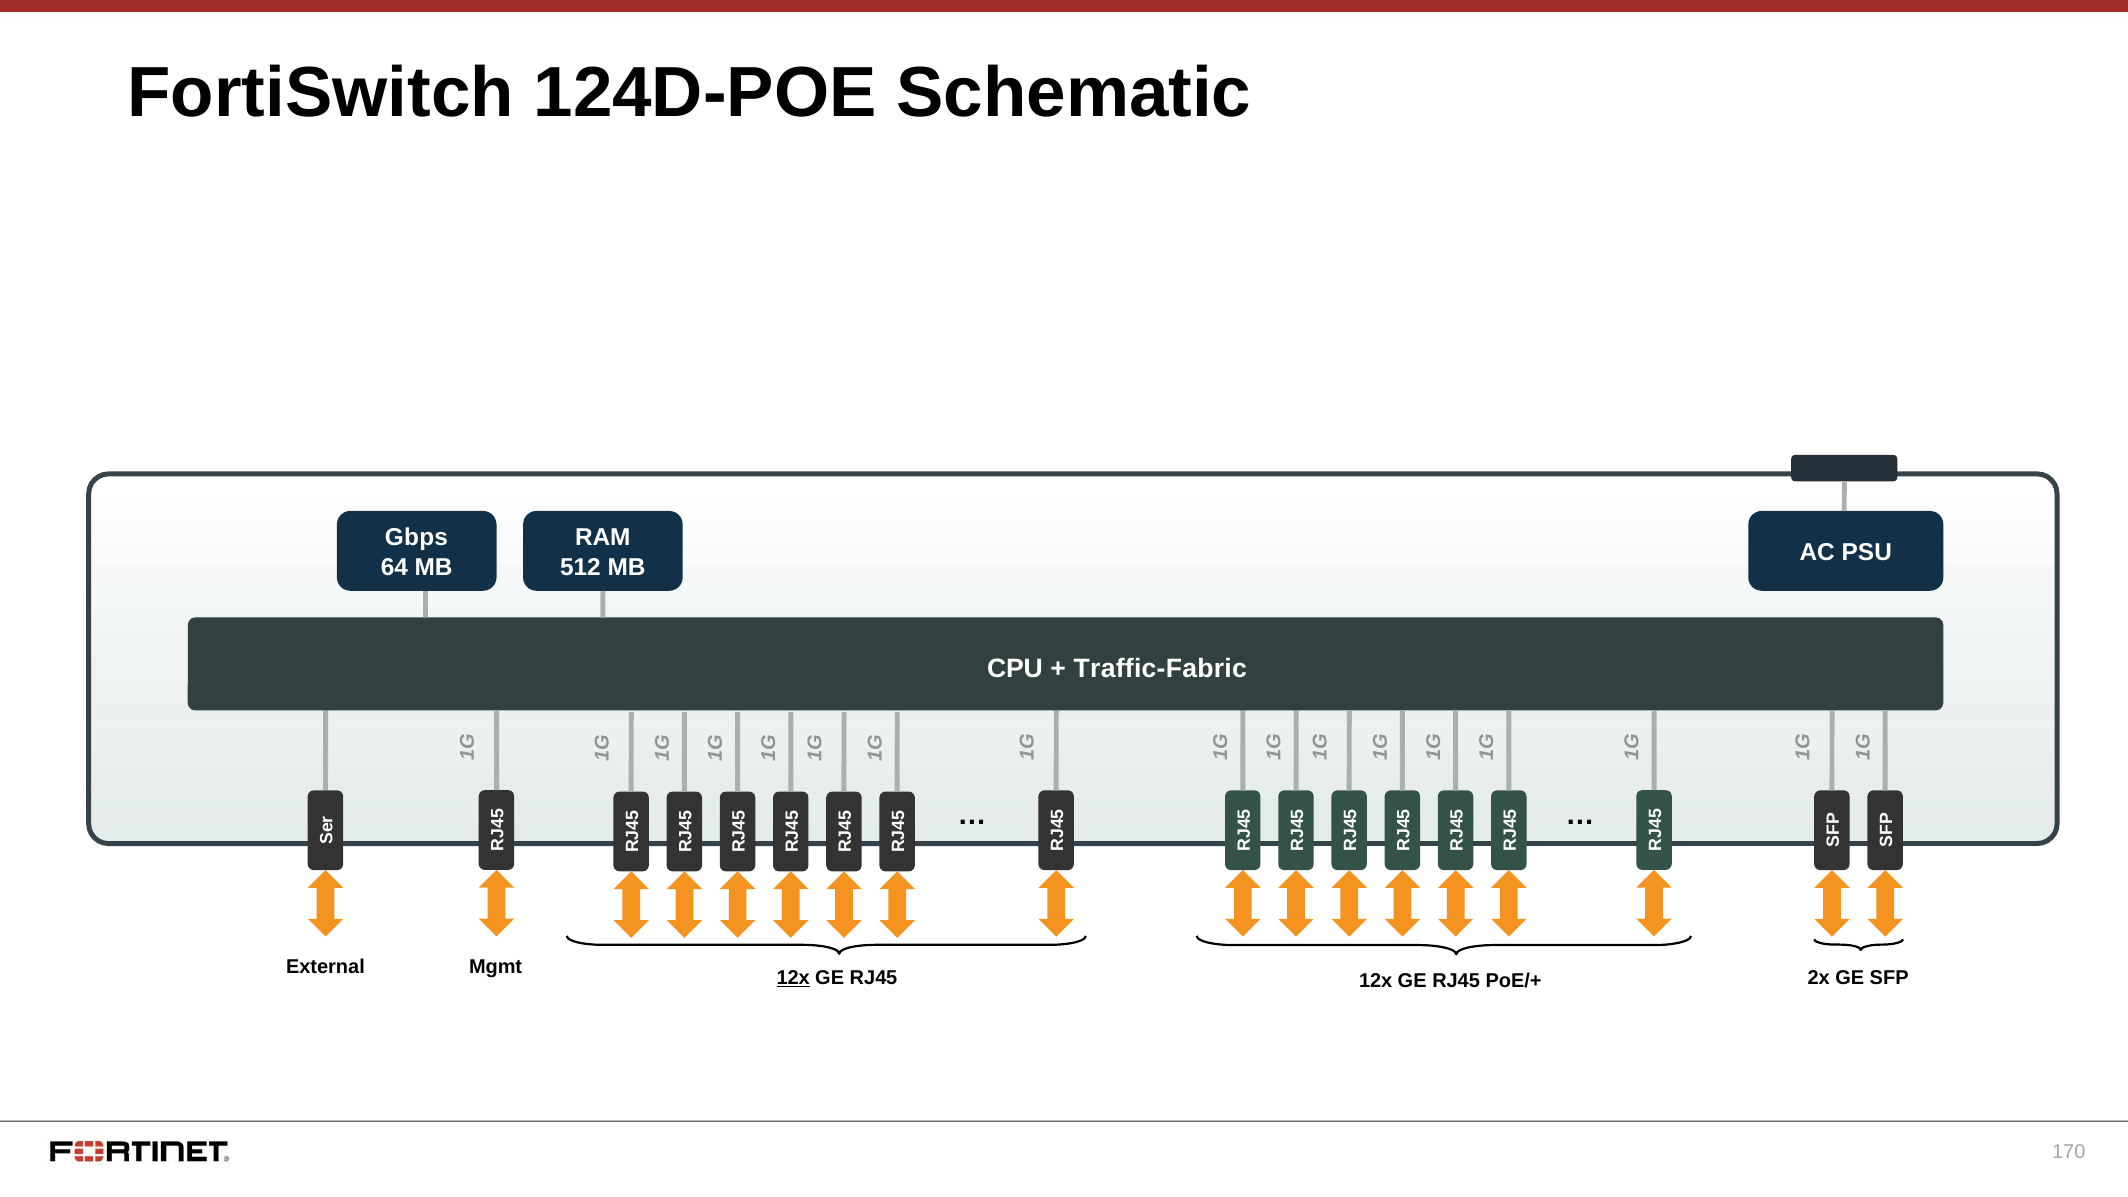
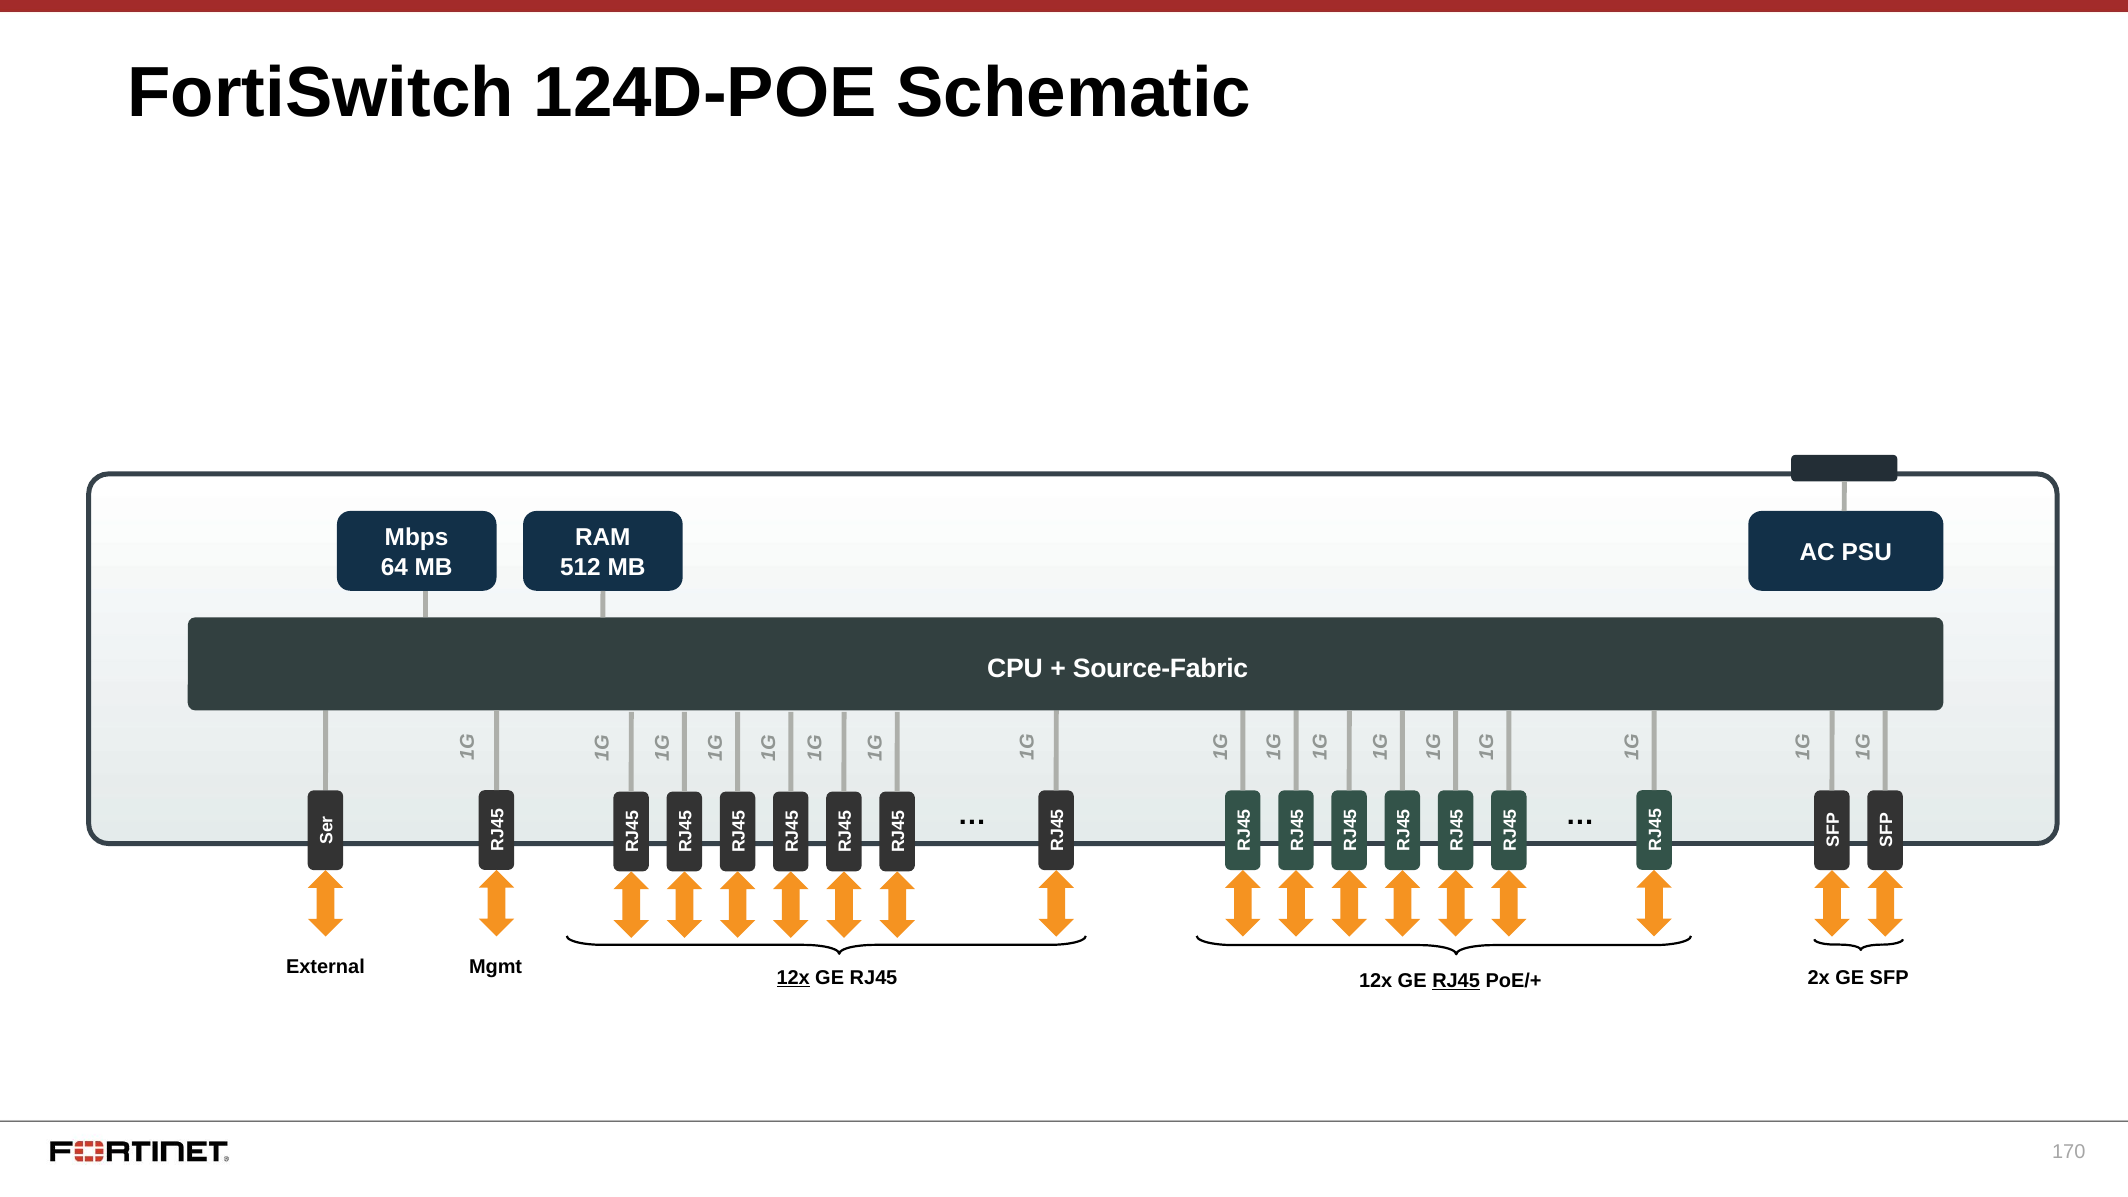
Gbps: Gbps -> Mbps (417, 538)
Traffic-Fabric: Traffic-Fabric -> Source-Fabric (1161, 669)
RJ45 underline: none -> present (1456, 981)
